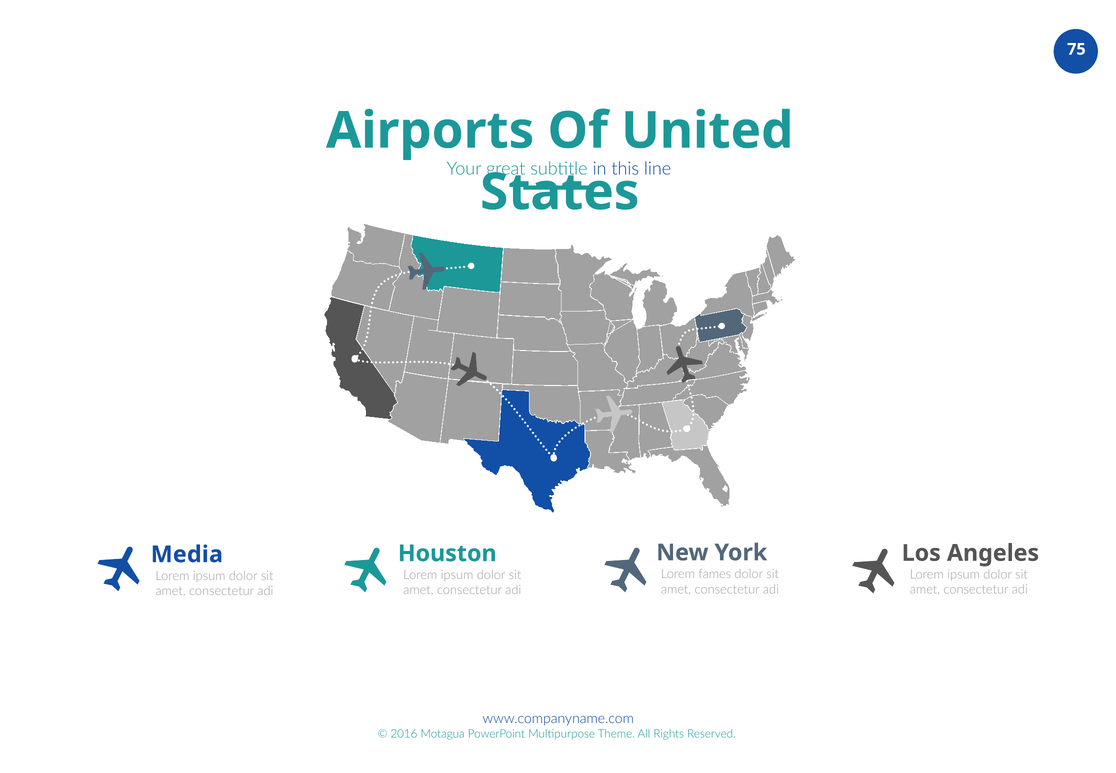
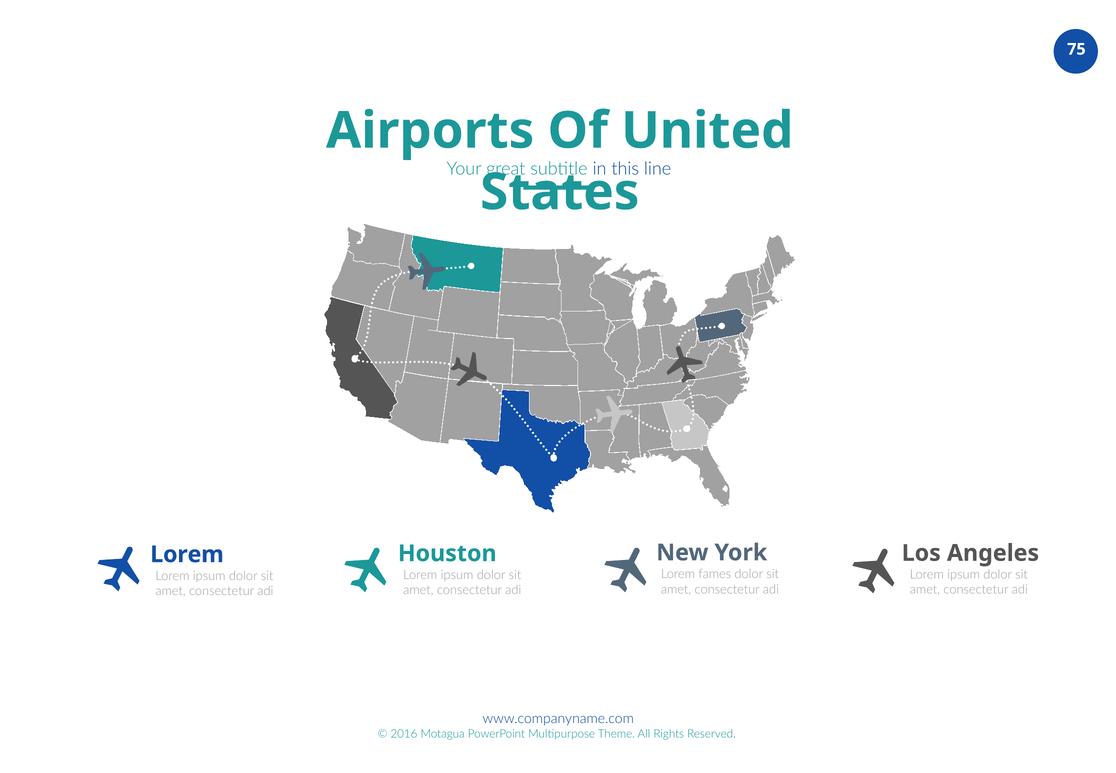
Media: Media -> Lorem (187, 554)
